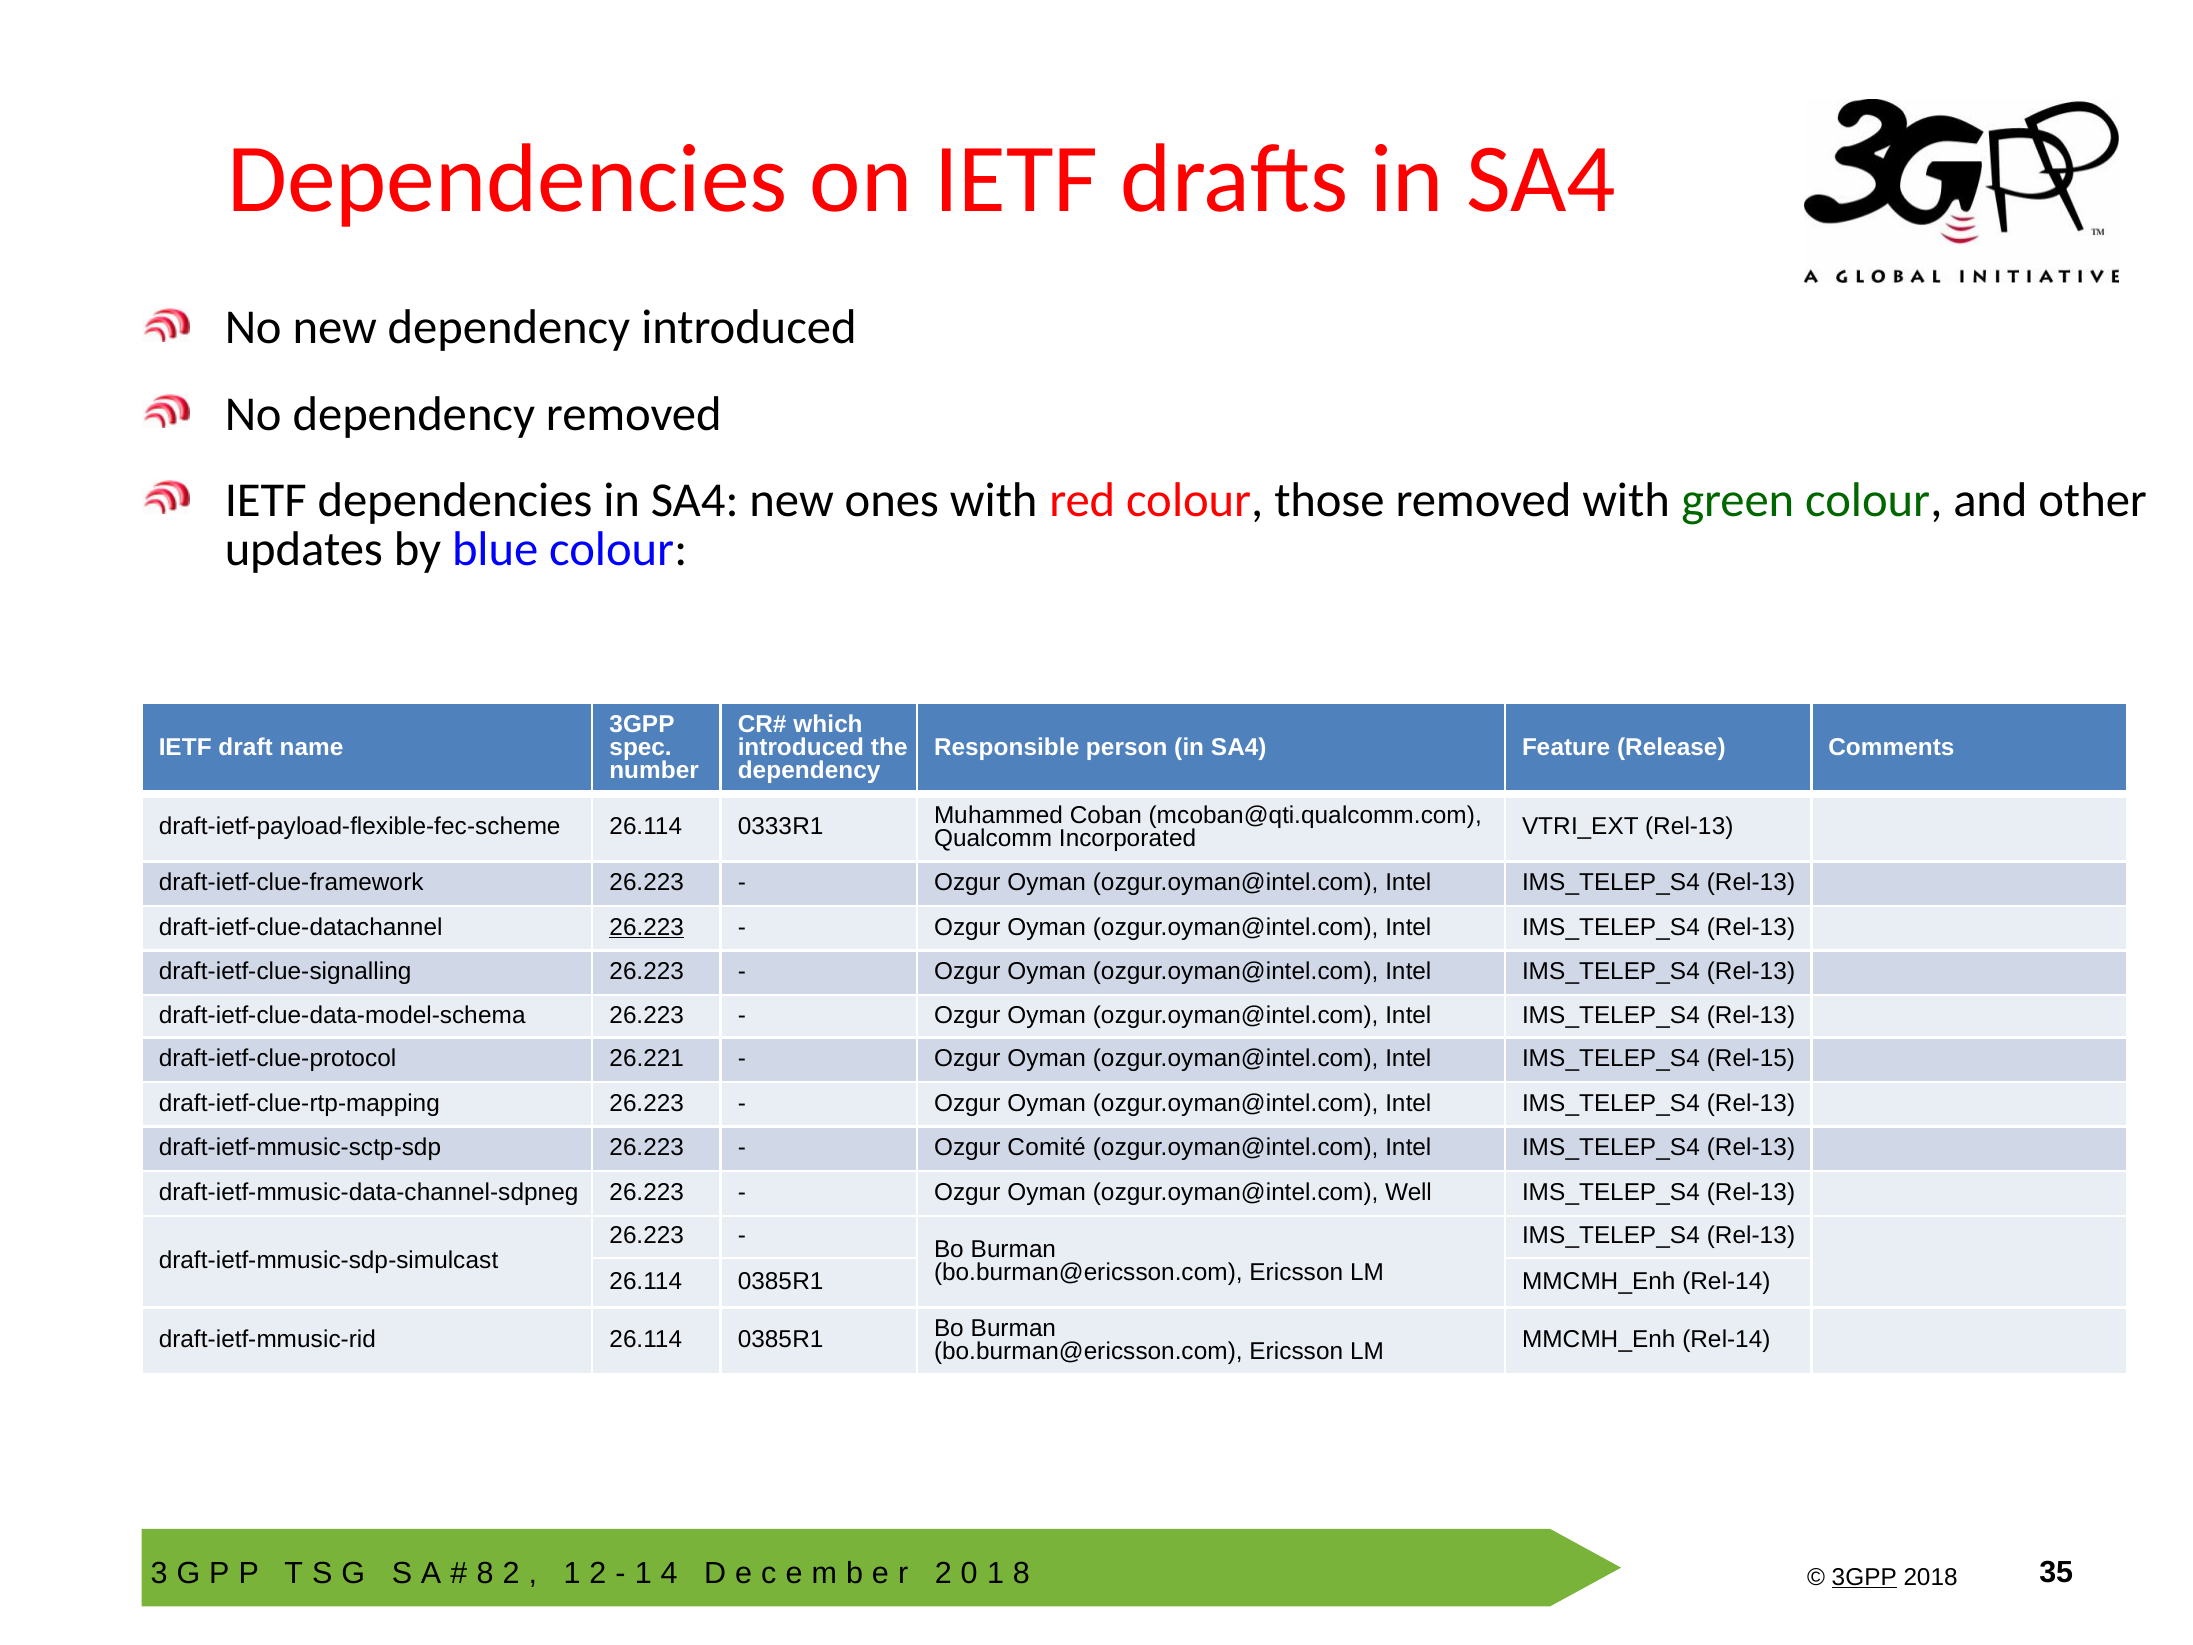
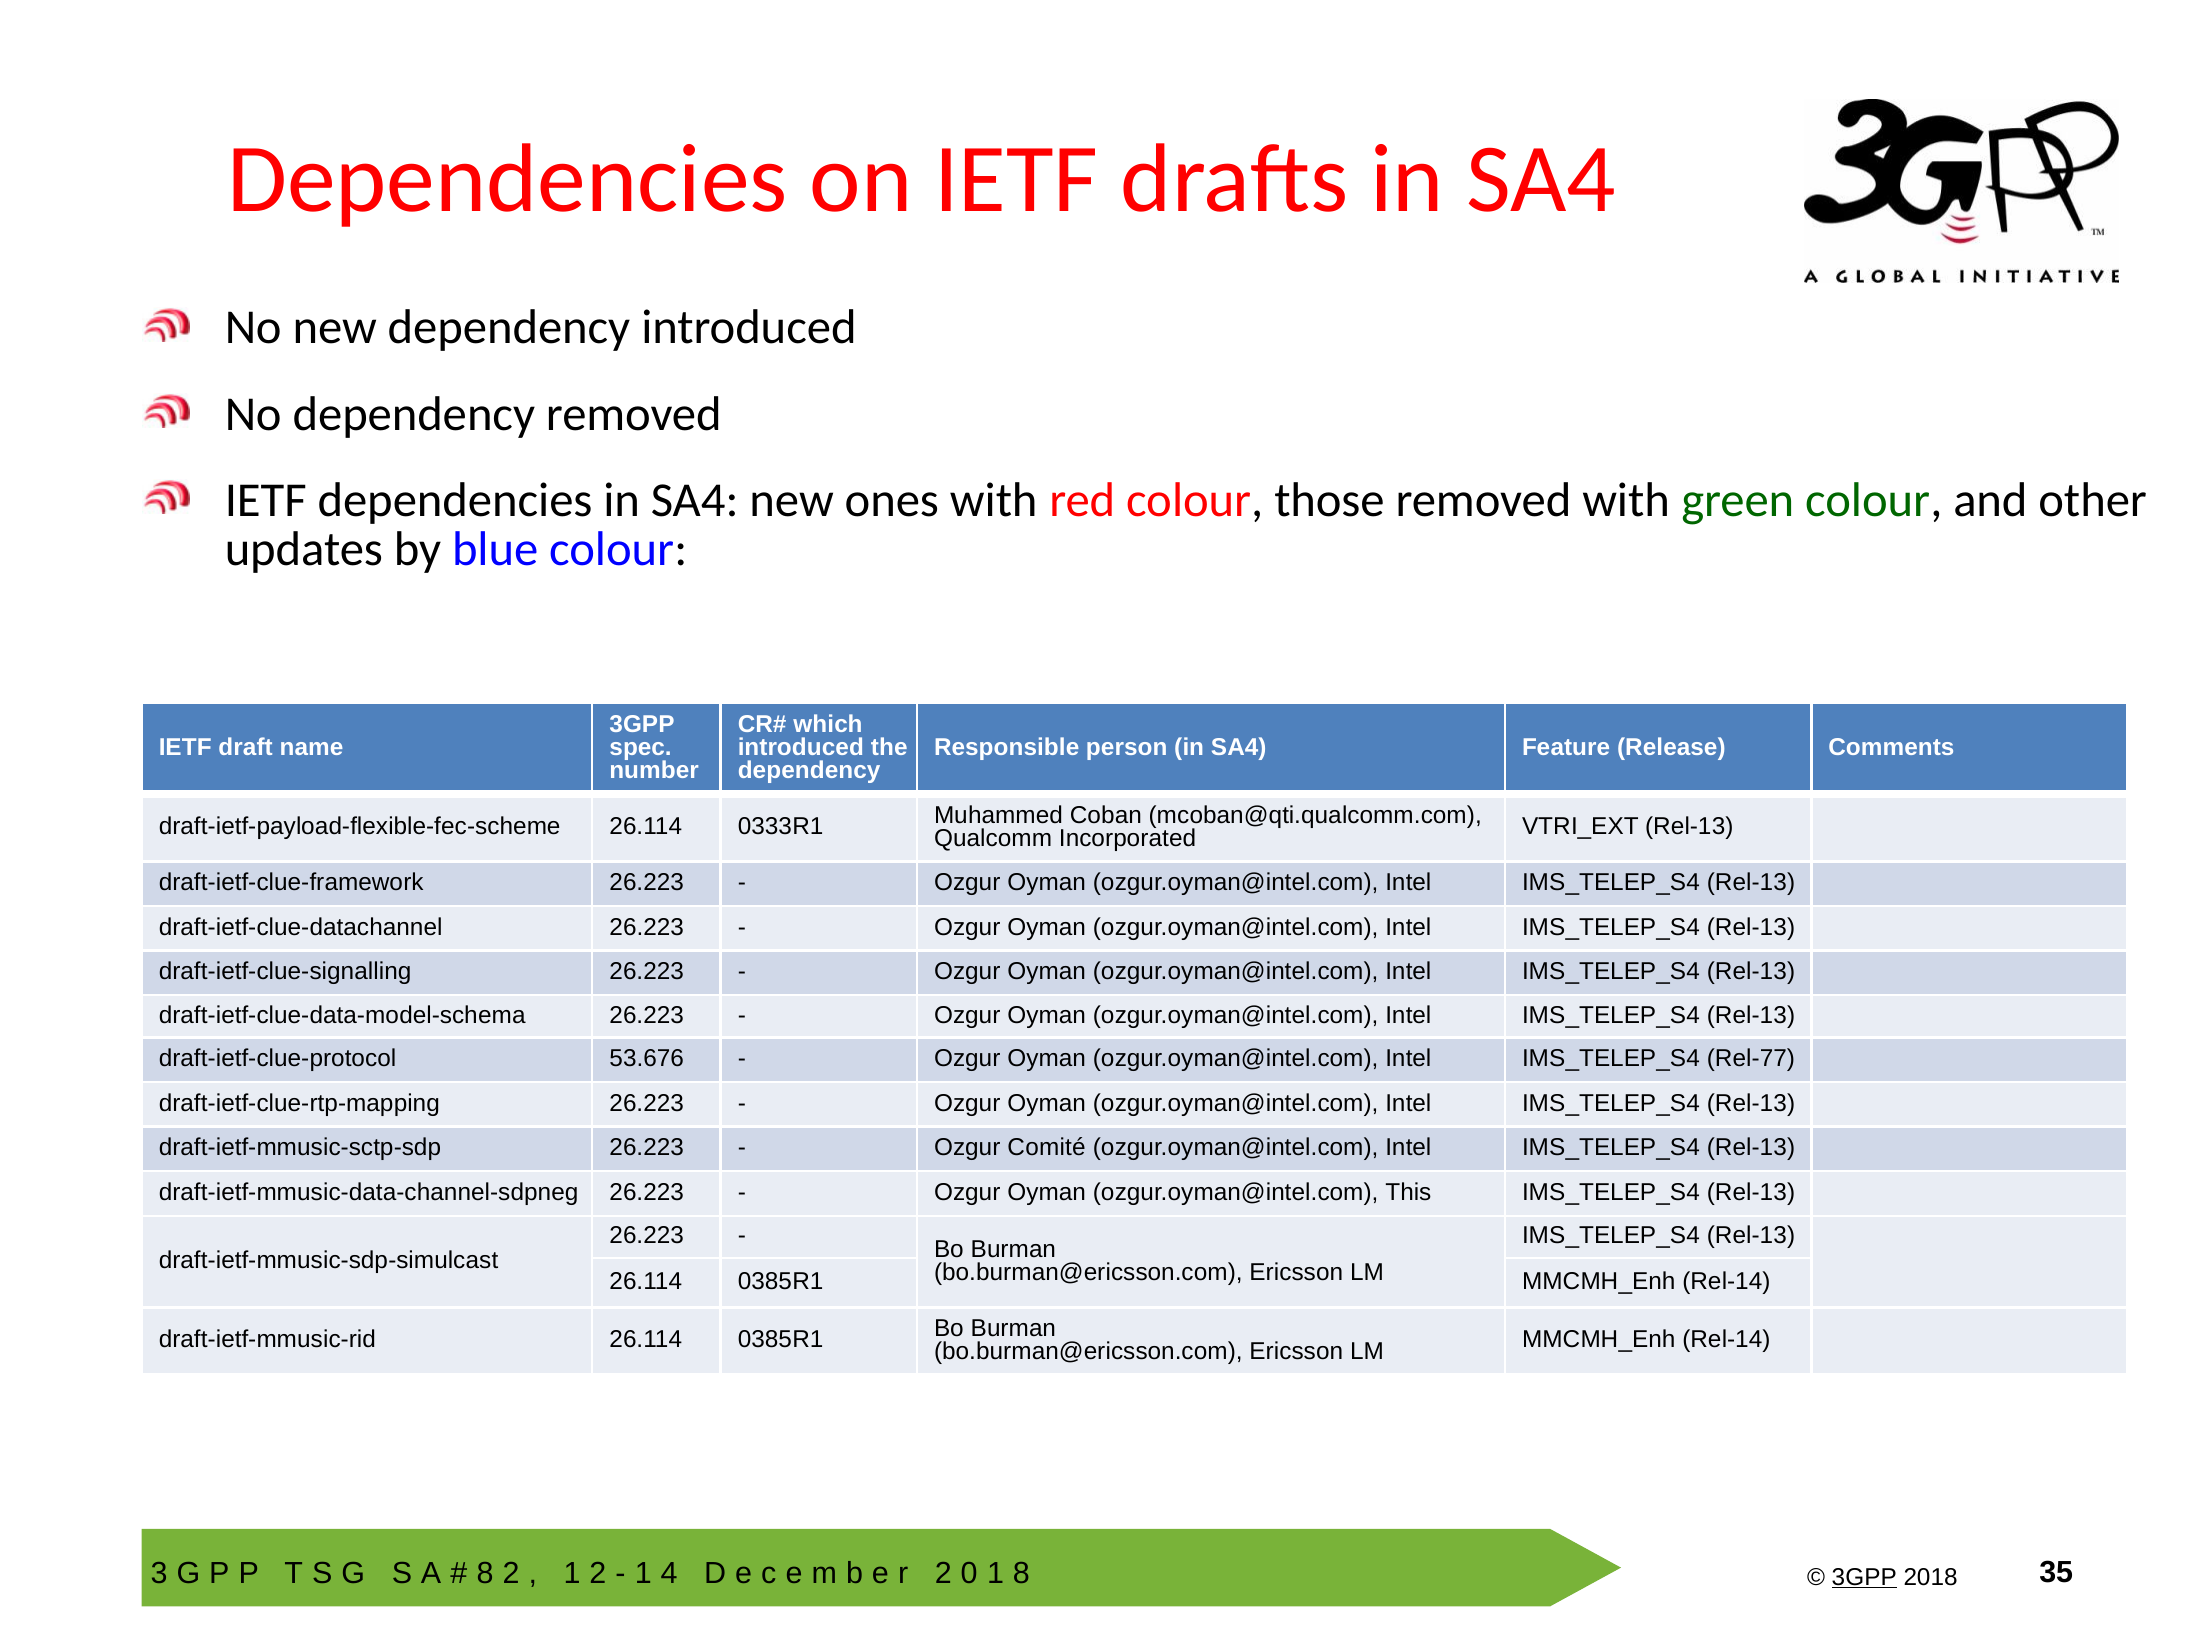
26.223 underline: present -> none (647, 927)
26.221: 26.221 -> 53.676 (647, 1058)
Rel-15: Rel-15 -> Rel-77 (1751, 1058)
Well: Well -> This (1408, 1192)
